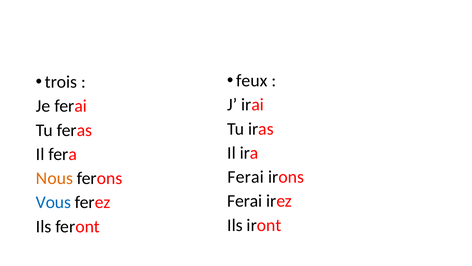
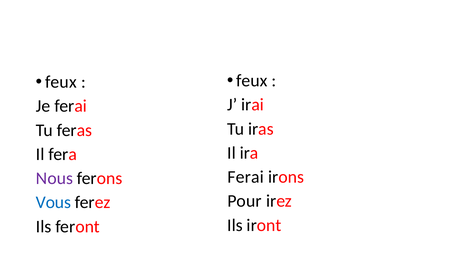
trois: trois -> feux (61, 82)
Nous colour: orange -> purple (54, 178)
Ferai: Ferai -> Pour (245, 201)
